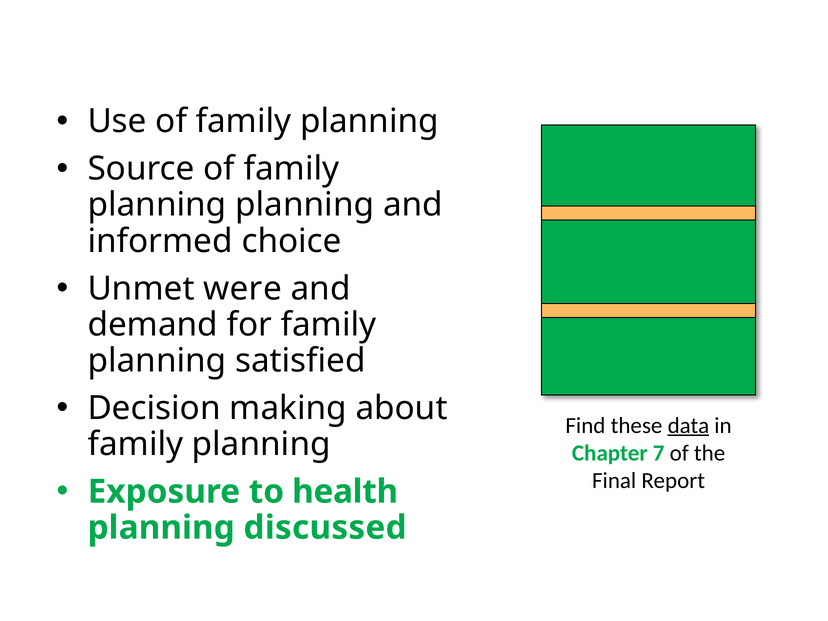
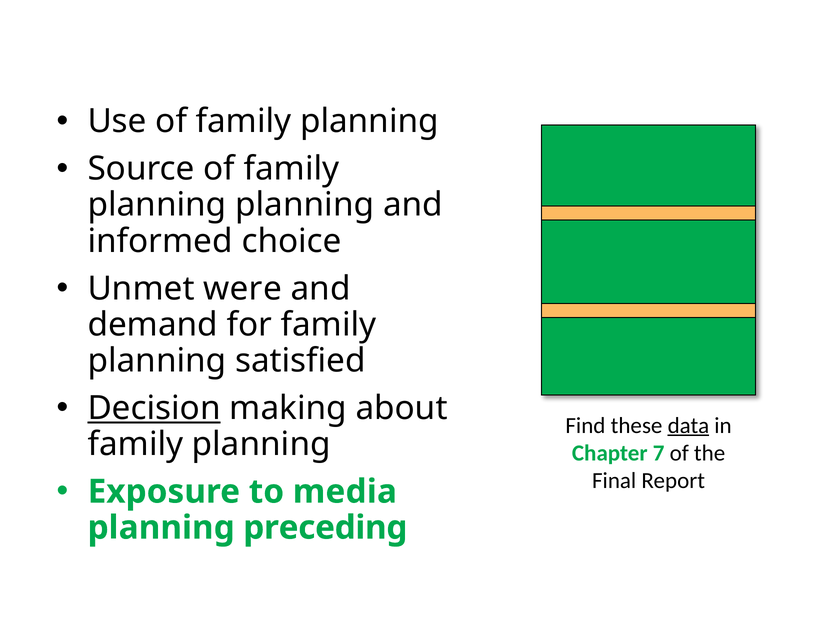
Decision underline: none -> present (154, 408)
health: health -> media (345, 492)
discussed: discussed -> preceding (325, 528)
